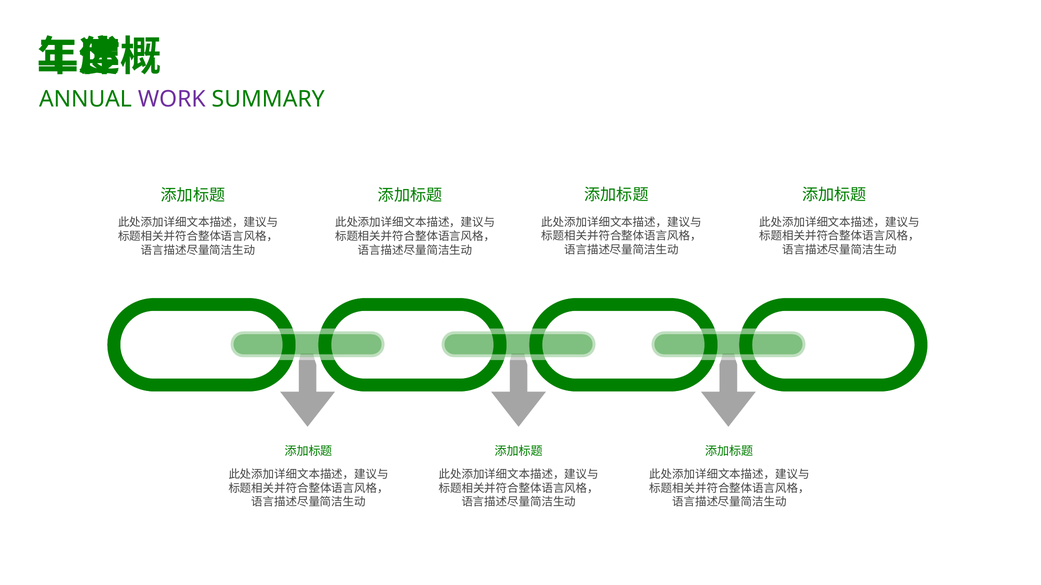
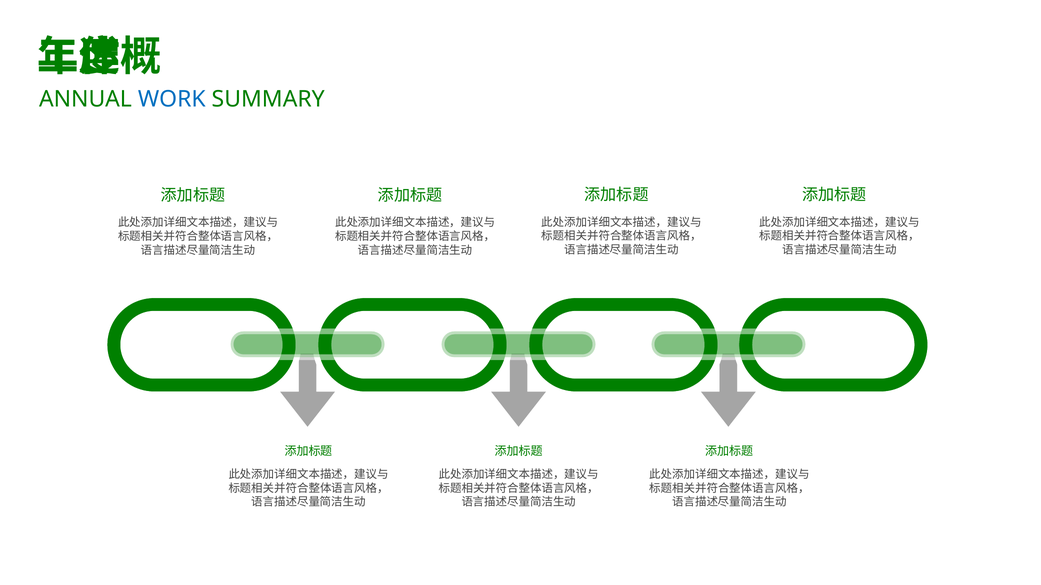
WORK colour: purple -> blue (172, 99)
